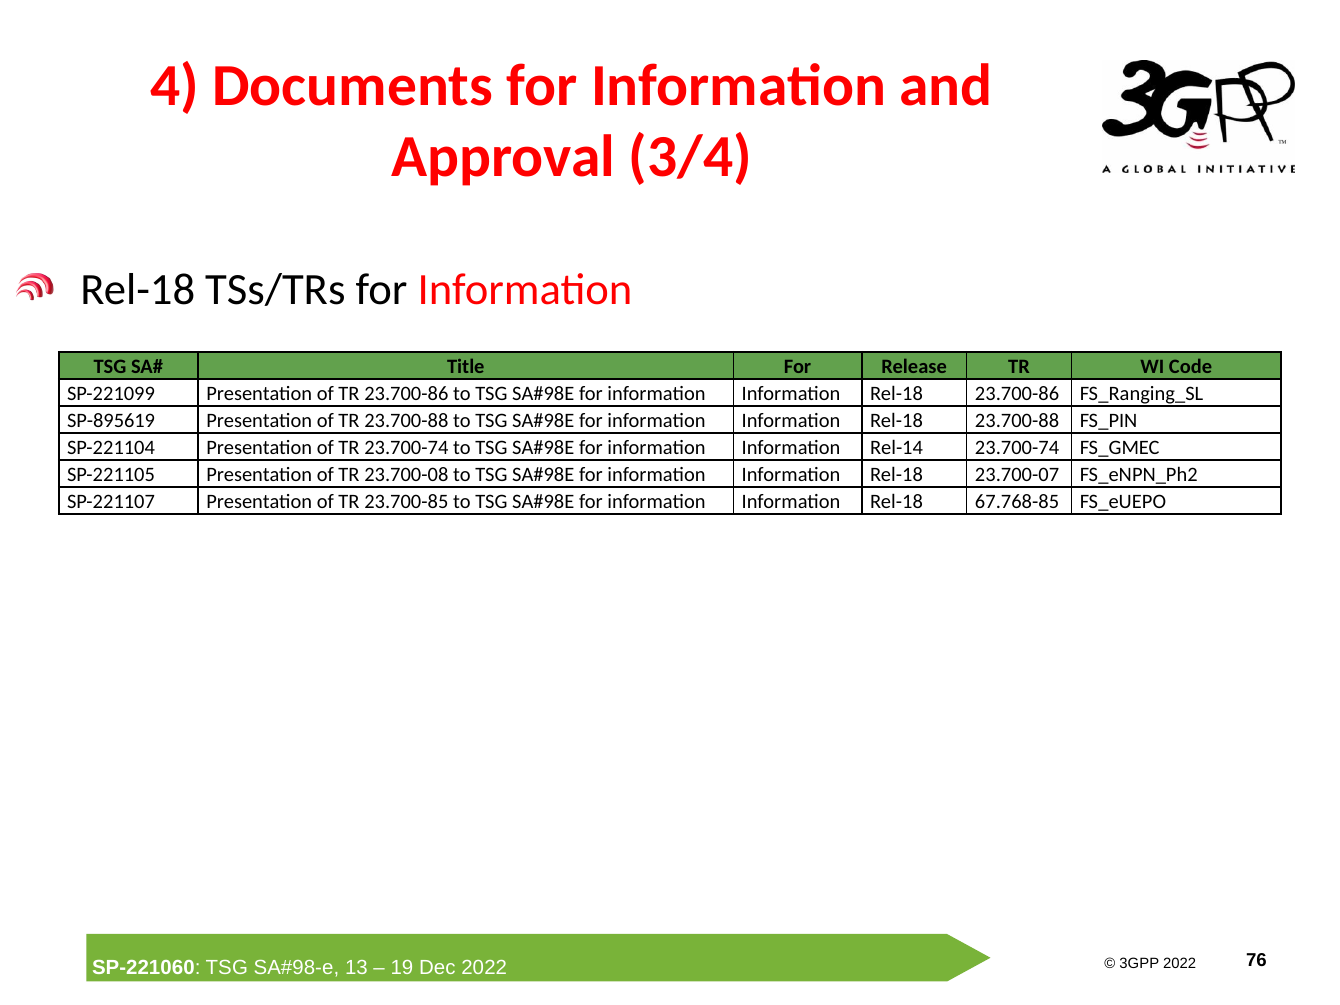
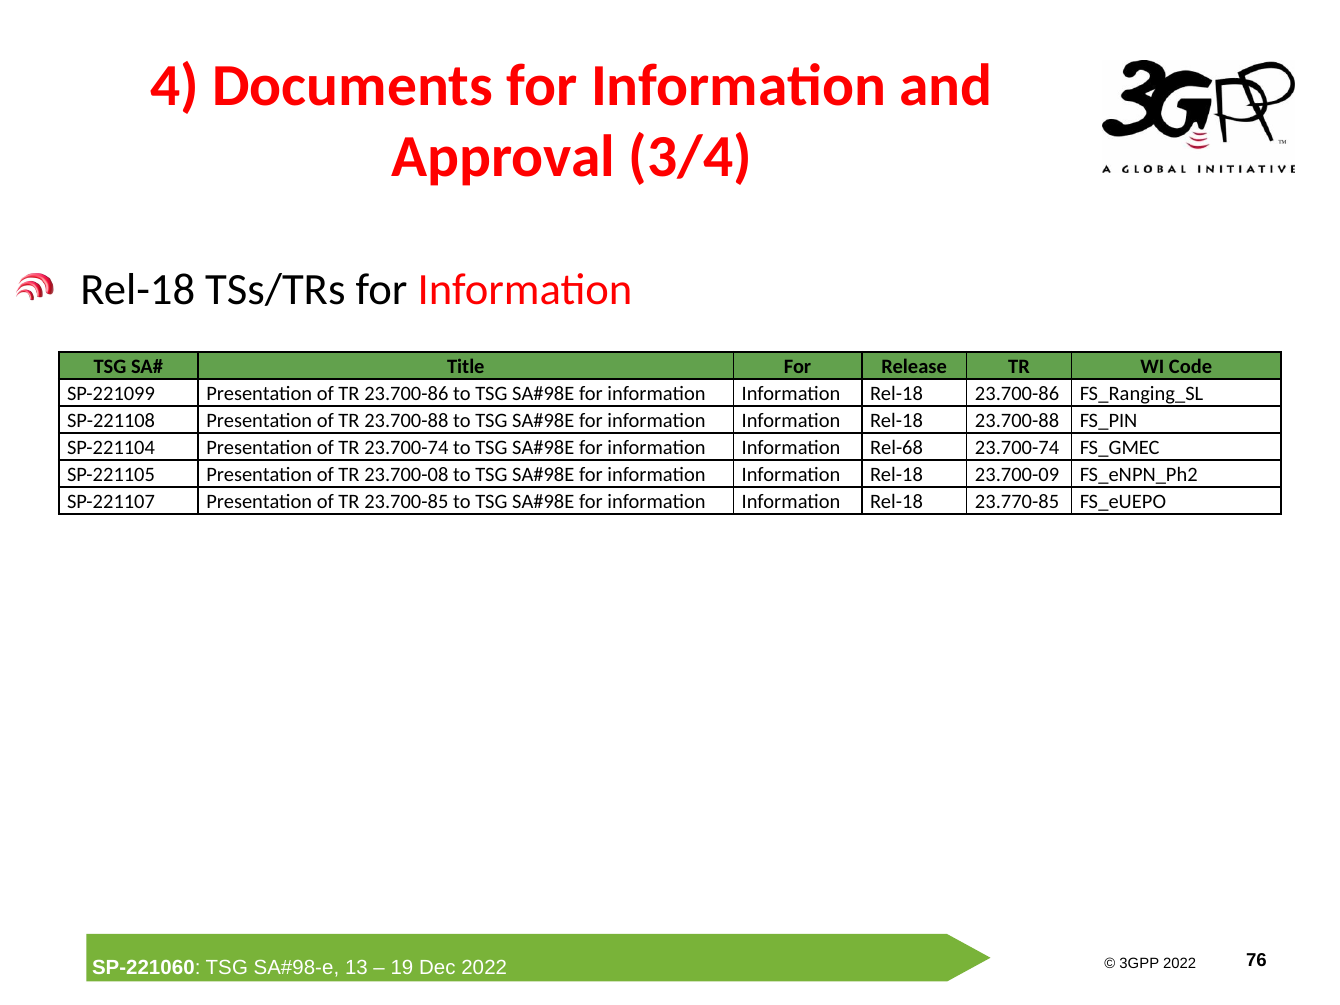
SP-895619: SP-895619 -> SP-221108 (111, 421)
Rel-14: Rel-14 -> Rel-68 (897, 448)
23.700-07: 23.700-07 -> 23.700-09 (1017, 475)
67.768-85: 67.768-85 -> 23.770-85 (1017, 502)
